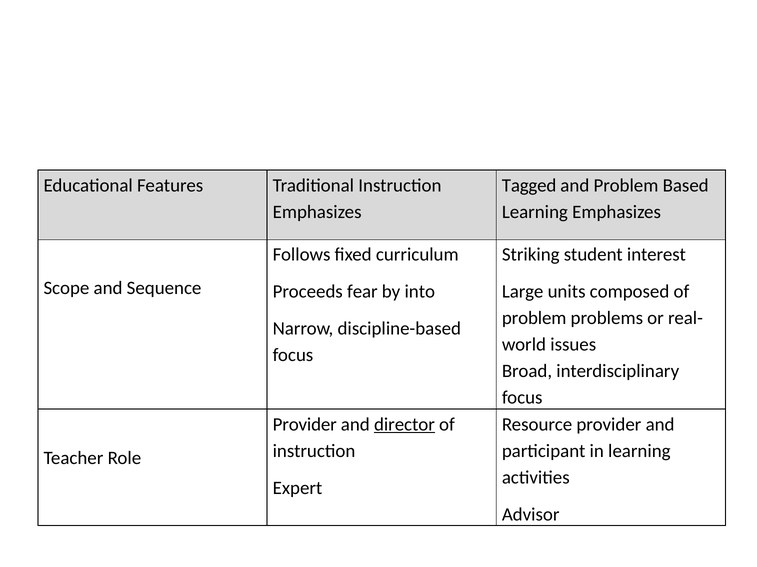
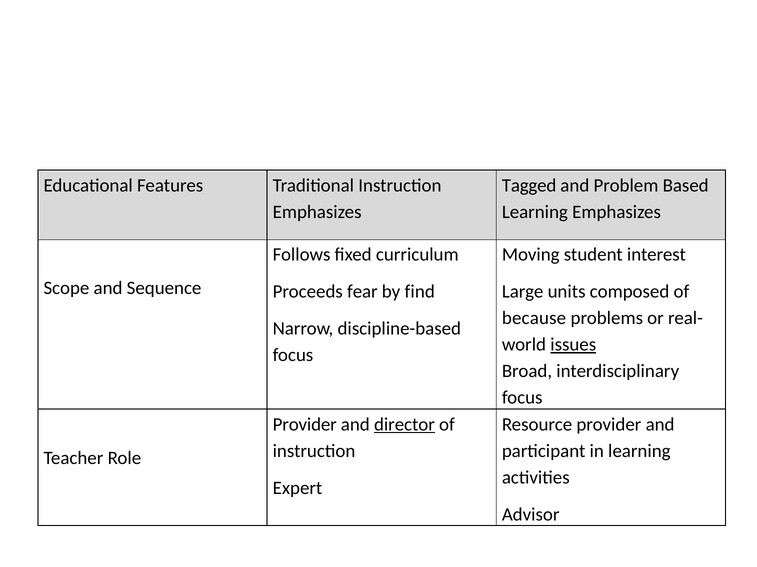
Striking: Striking -> Moving (531, 255)
into: into -> find (420, 292)
problem: problem -> because (534, 319)
issues underline: none -> present (573, 345)
